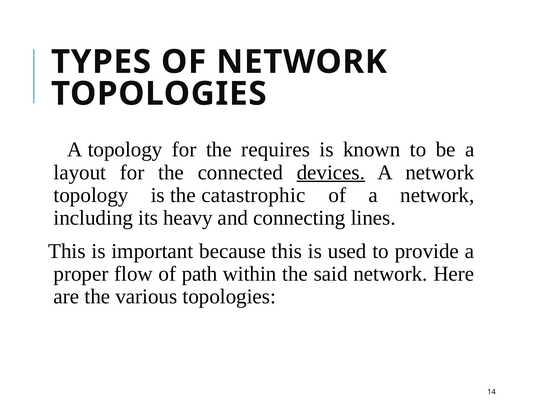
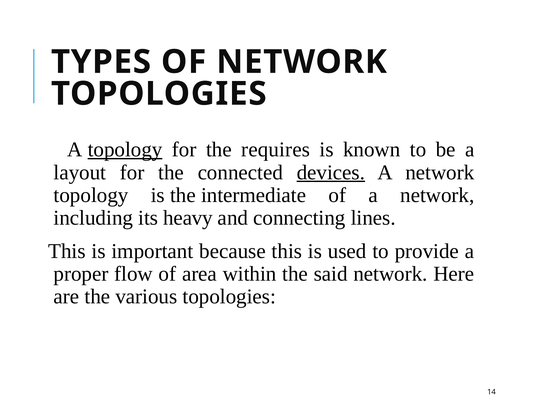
topology underline: none -> present (125, 149)
catastrophic: catastrophic -> intermediate (254, 195)
path: path -> area (200, 274)
